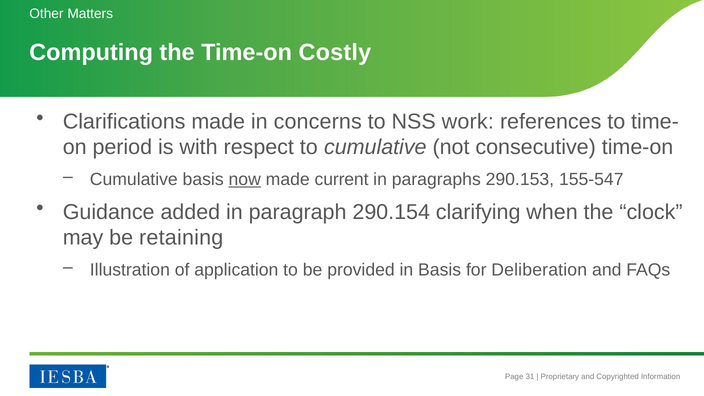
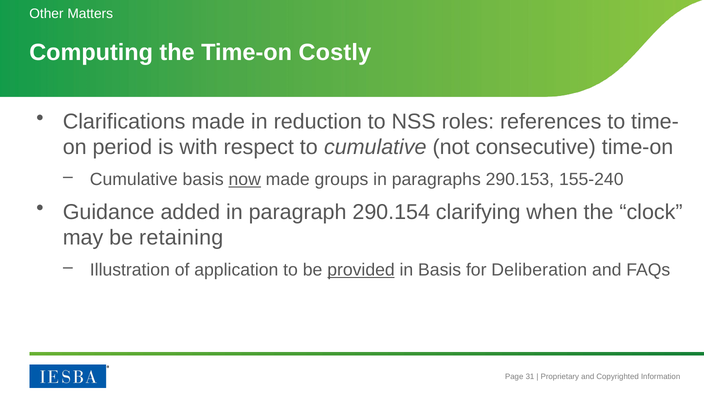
concerns: concerns -> reduction (318, 122)
work: work -> roles (468, 122)
current: current -> groups (341, 179)
155-547: 155-547 -> 155-240 (591, 179)
provided underline: none -> present (361, 270)
